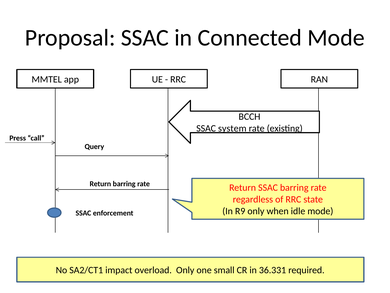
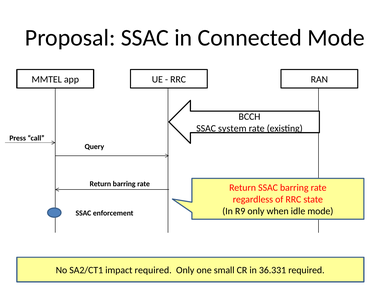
impact overload: overload -> required (153, 270)
